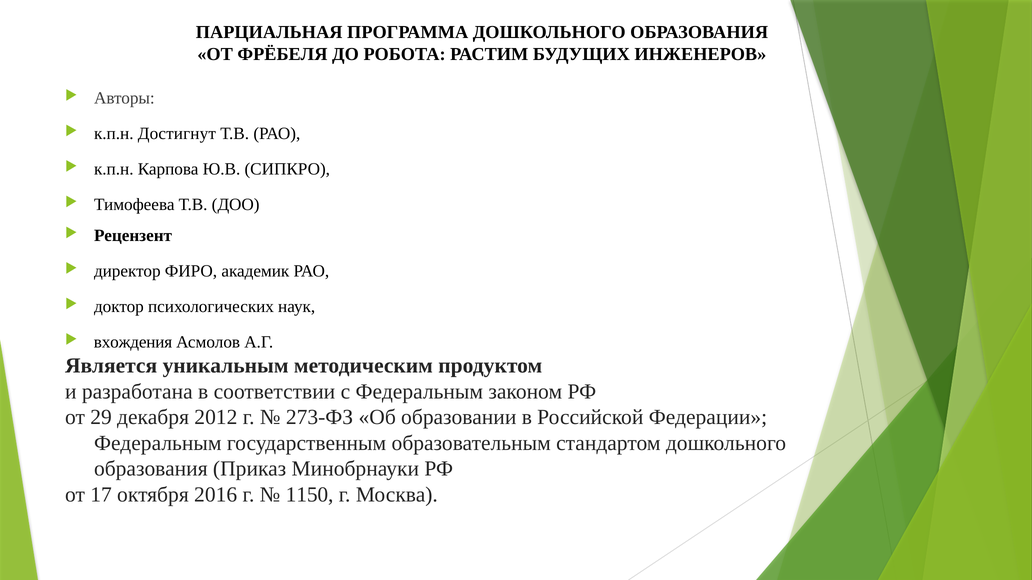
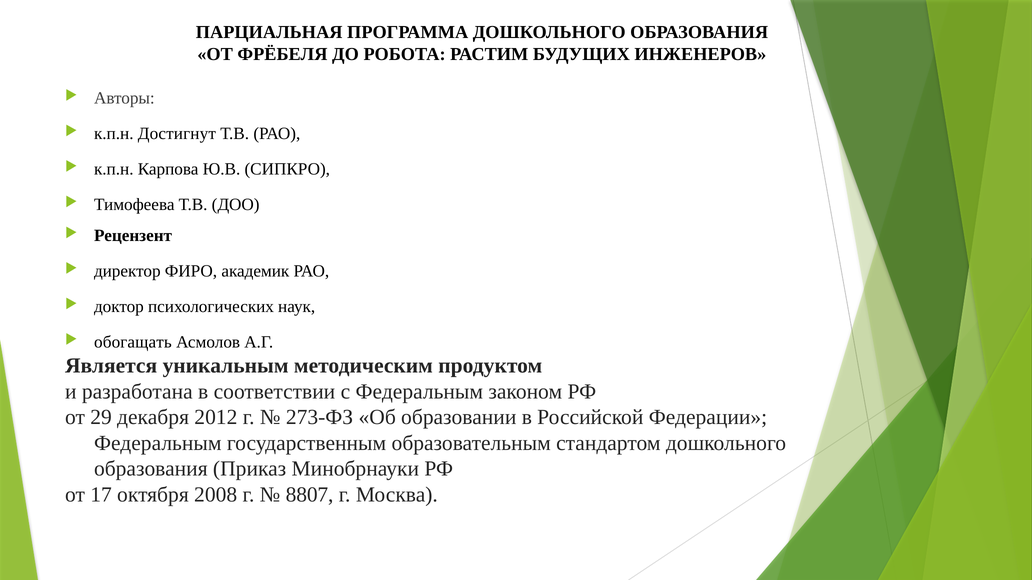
вхождения: вхождения -> обогащать (133, 343)
2016: 2016 -> 2008 (216, 495)
1150: 1150 -> 8807 (310, 495)
